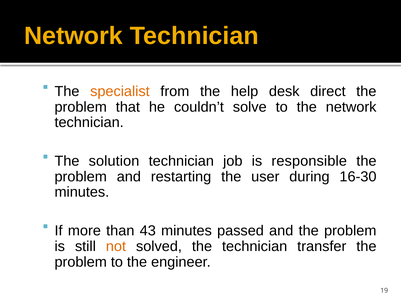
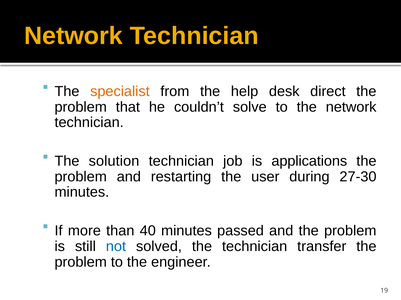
responsible: responsible -> applications (309, 161)
16-30: 16-30 -> 27-30 (358, 177)
43: 43 -> 40 (148, 231)
not colour: orange -> blue (116, 247)
